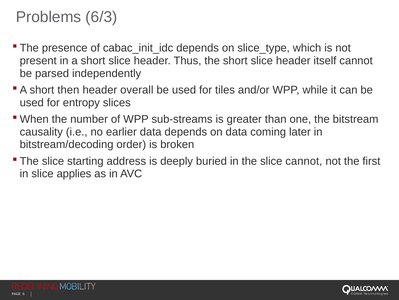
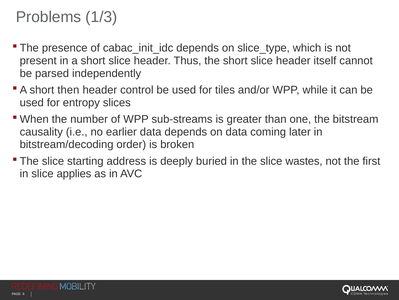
6/3: 6/3 -> 1/3 (101, 17)
overall: overall -> control (137, 90)
slice cannot: cannot -> wastes (304, 161)
